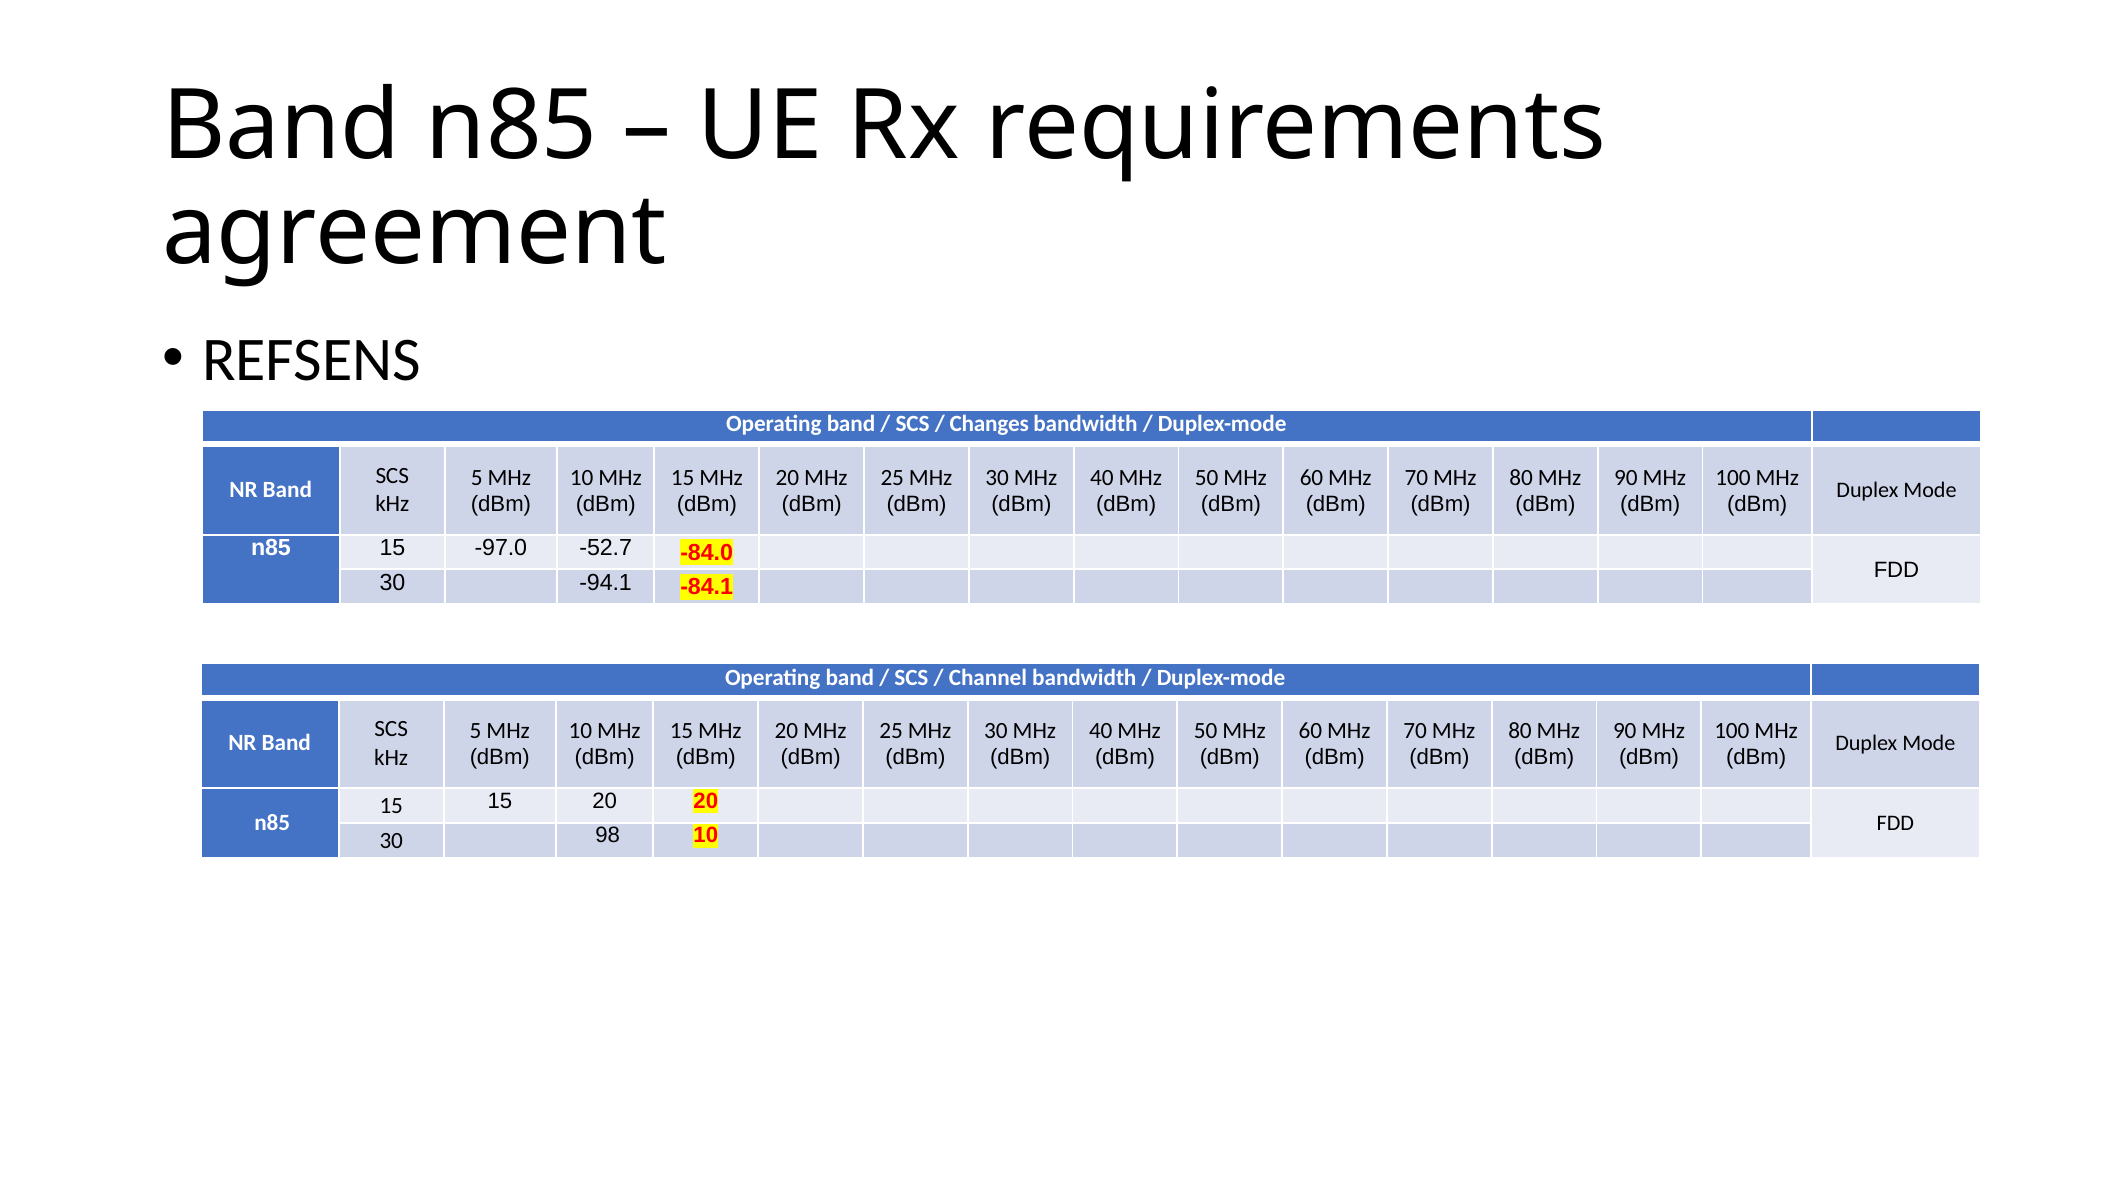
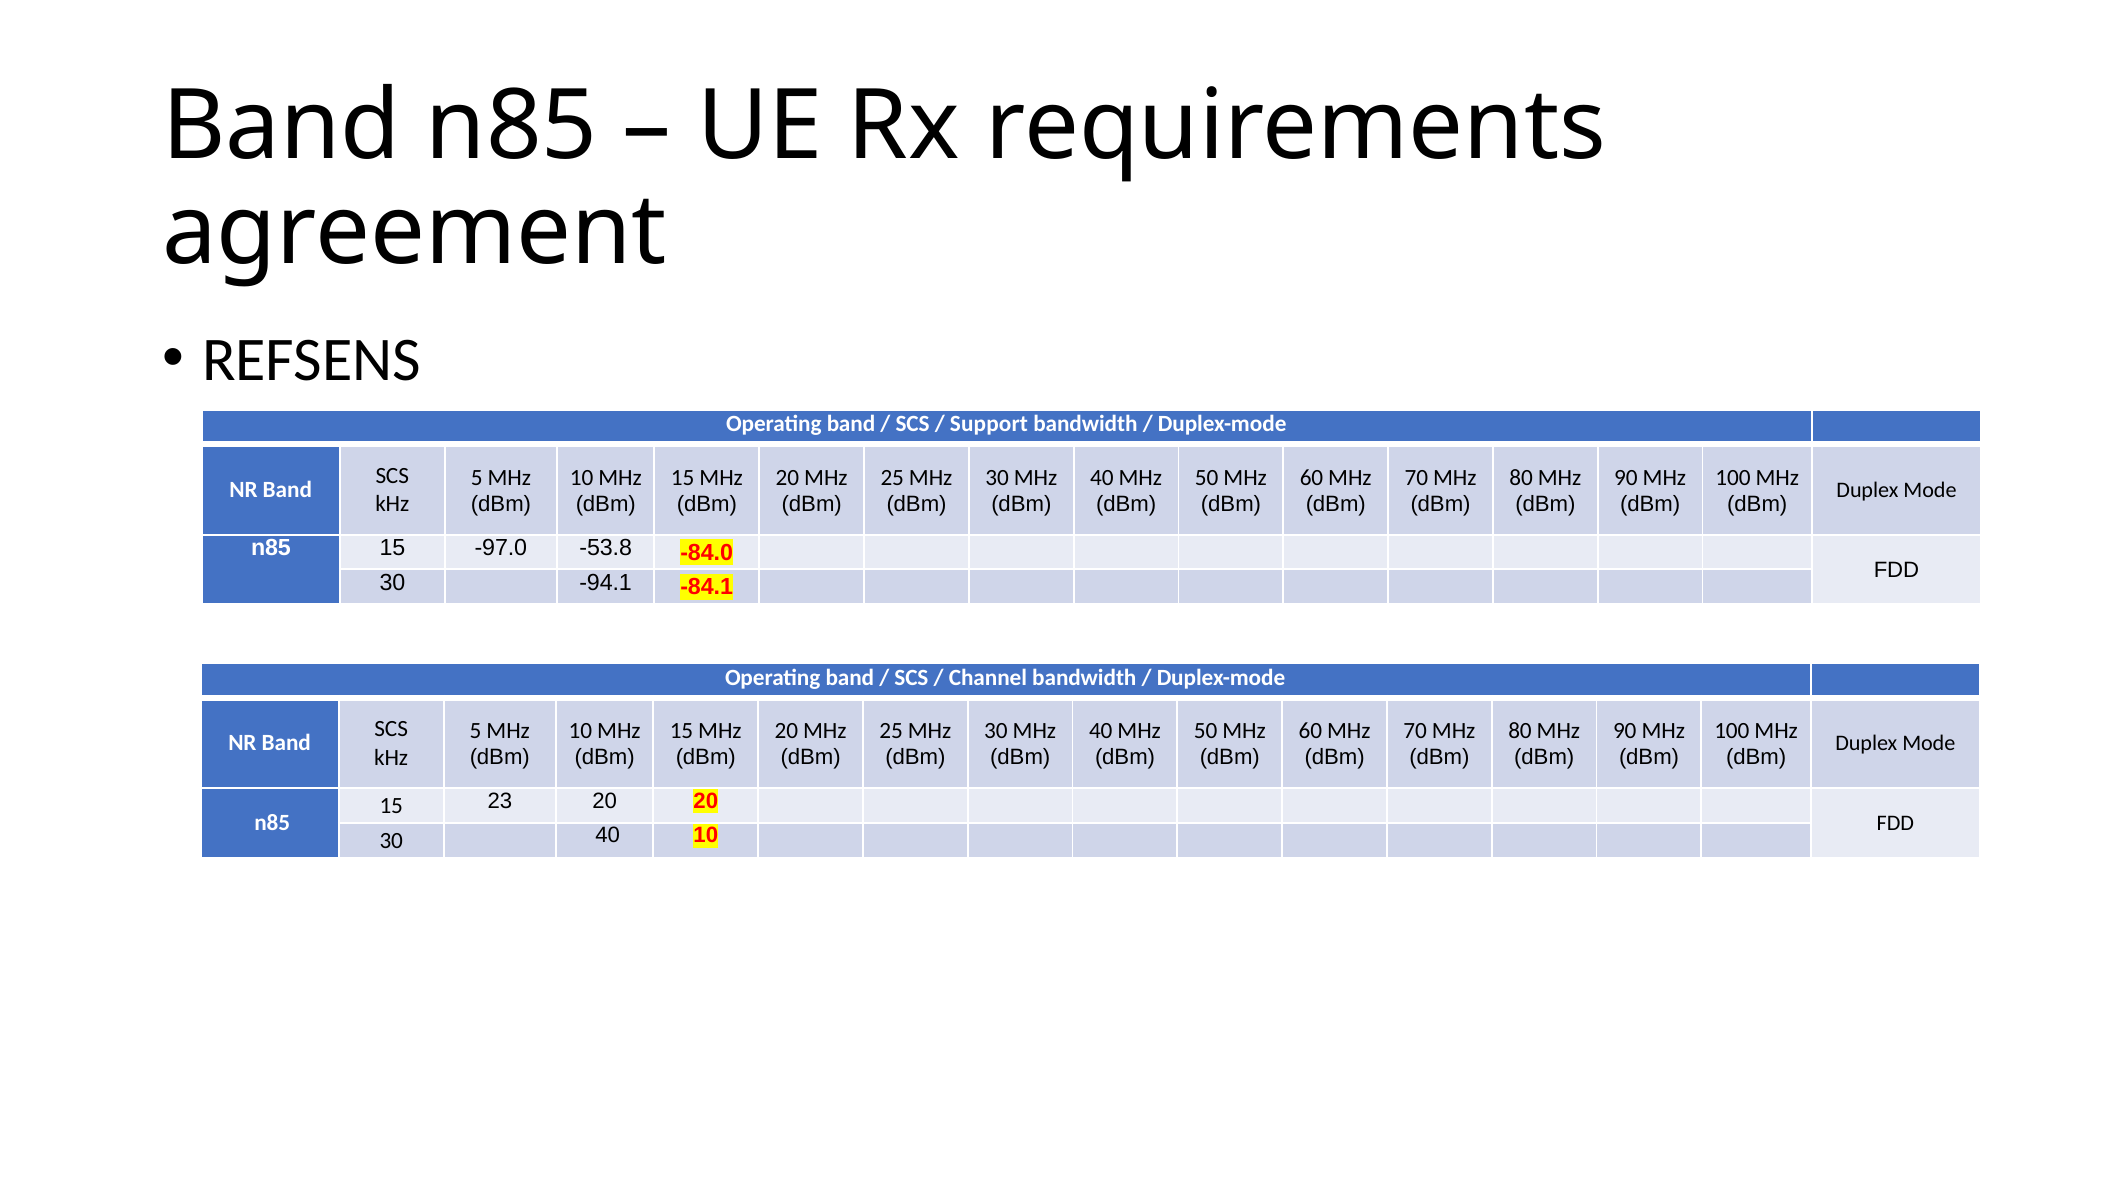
Changes: Changes -> Support (989, 424)
-52.7: -52.7 -> -53.8 (606, 548)
15 15: 15 -> 23 (500, 801)
30 98: 98 -> 40 (608, 836)
